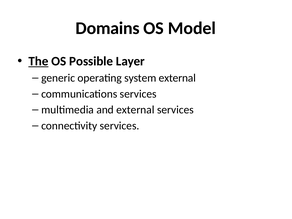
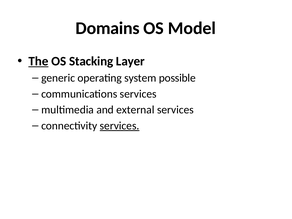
Possible: Possible -> Stacking (91, 61)
system external: external -> possible (177, 78)
services underline: none -> present (120, 126)
